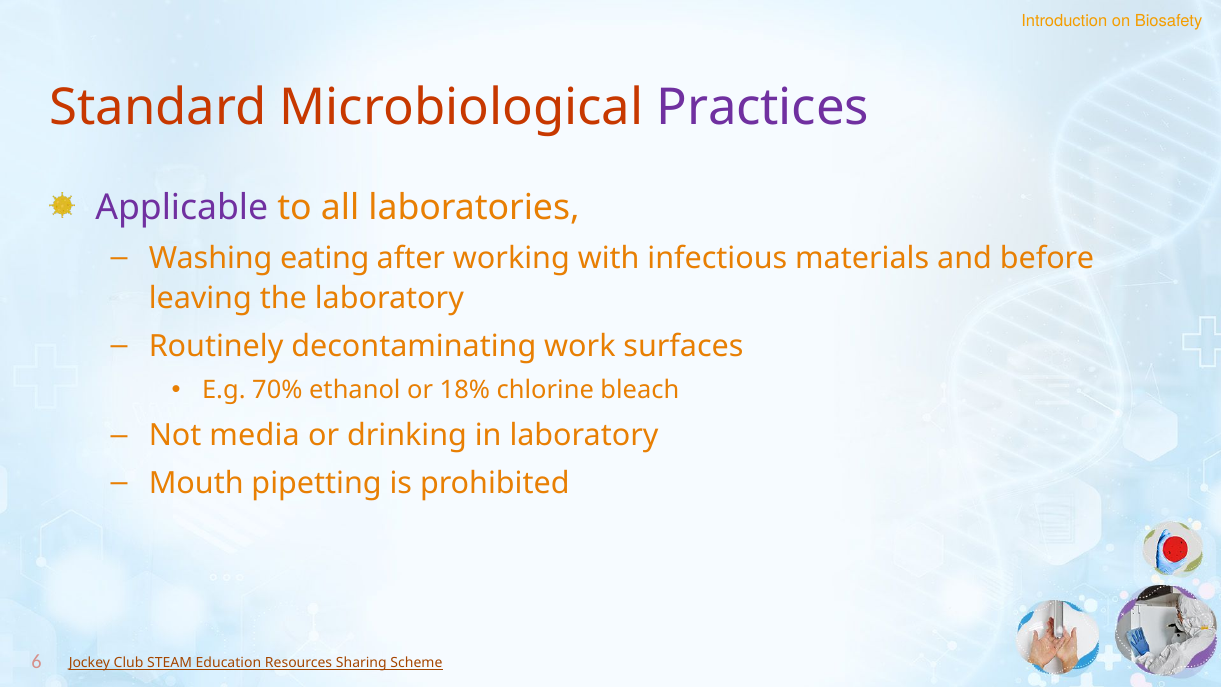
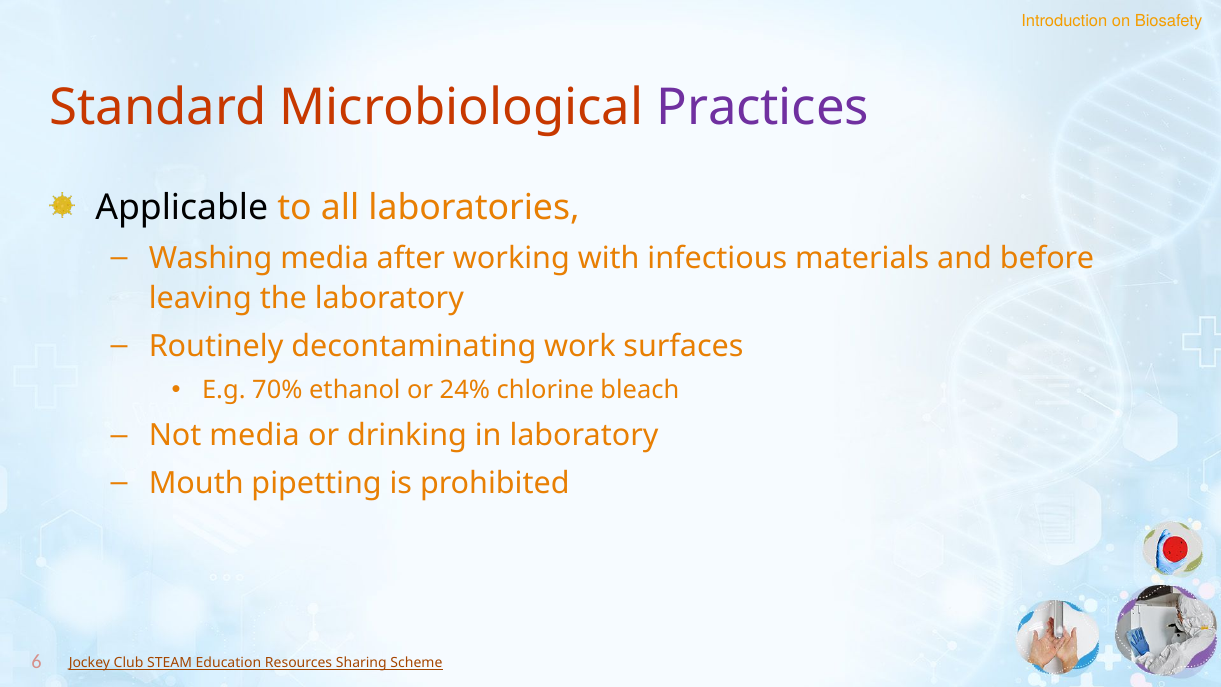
Applicable colour: purple -> black (182, 208)
Washing eating: eating -> media (325, 258)
18%: 18% -> 24% (465, 390)
